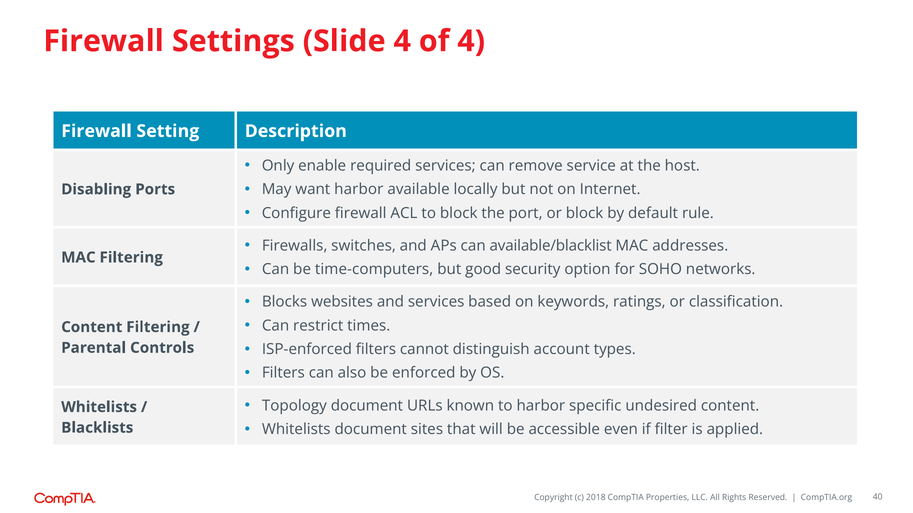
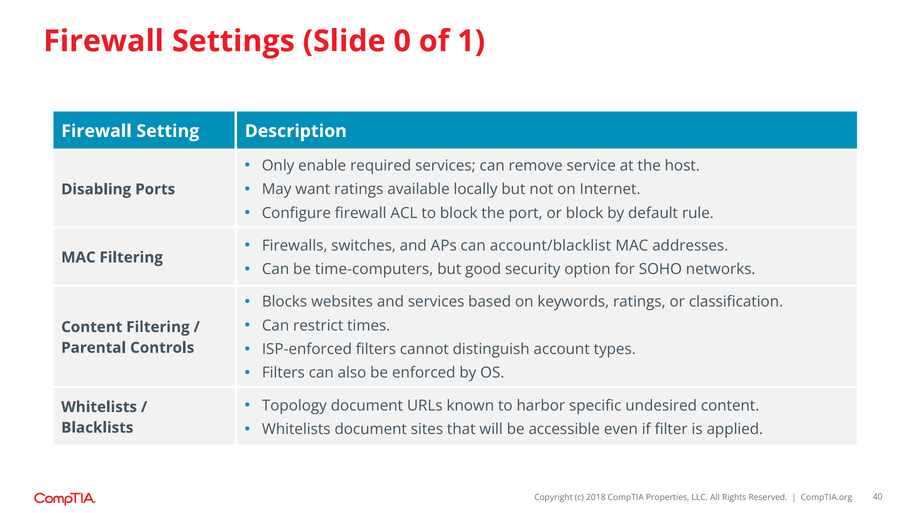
Slide 4: 4 -> 0 (402, 41)
of 4: 4 -> 1 (471, 41)
want harbor: harbor -> ratings (359, 190)
available/blacklist: available/blacklist -> account/blacklist (550, 246)
